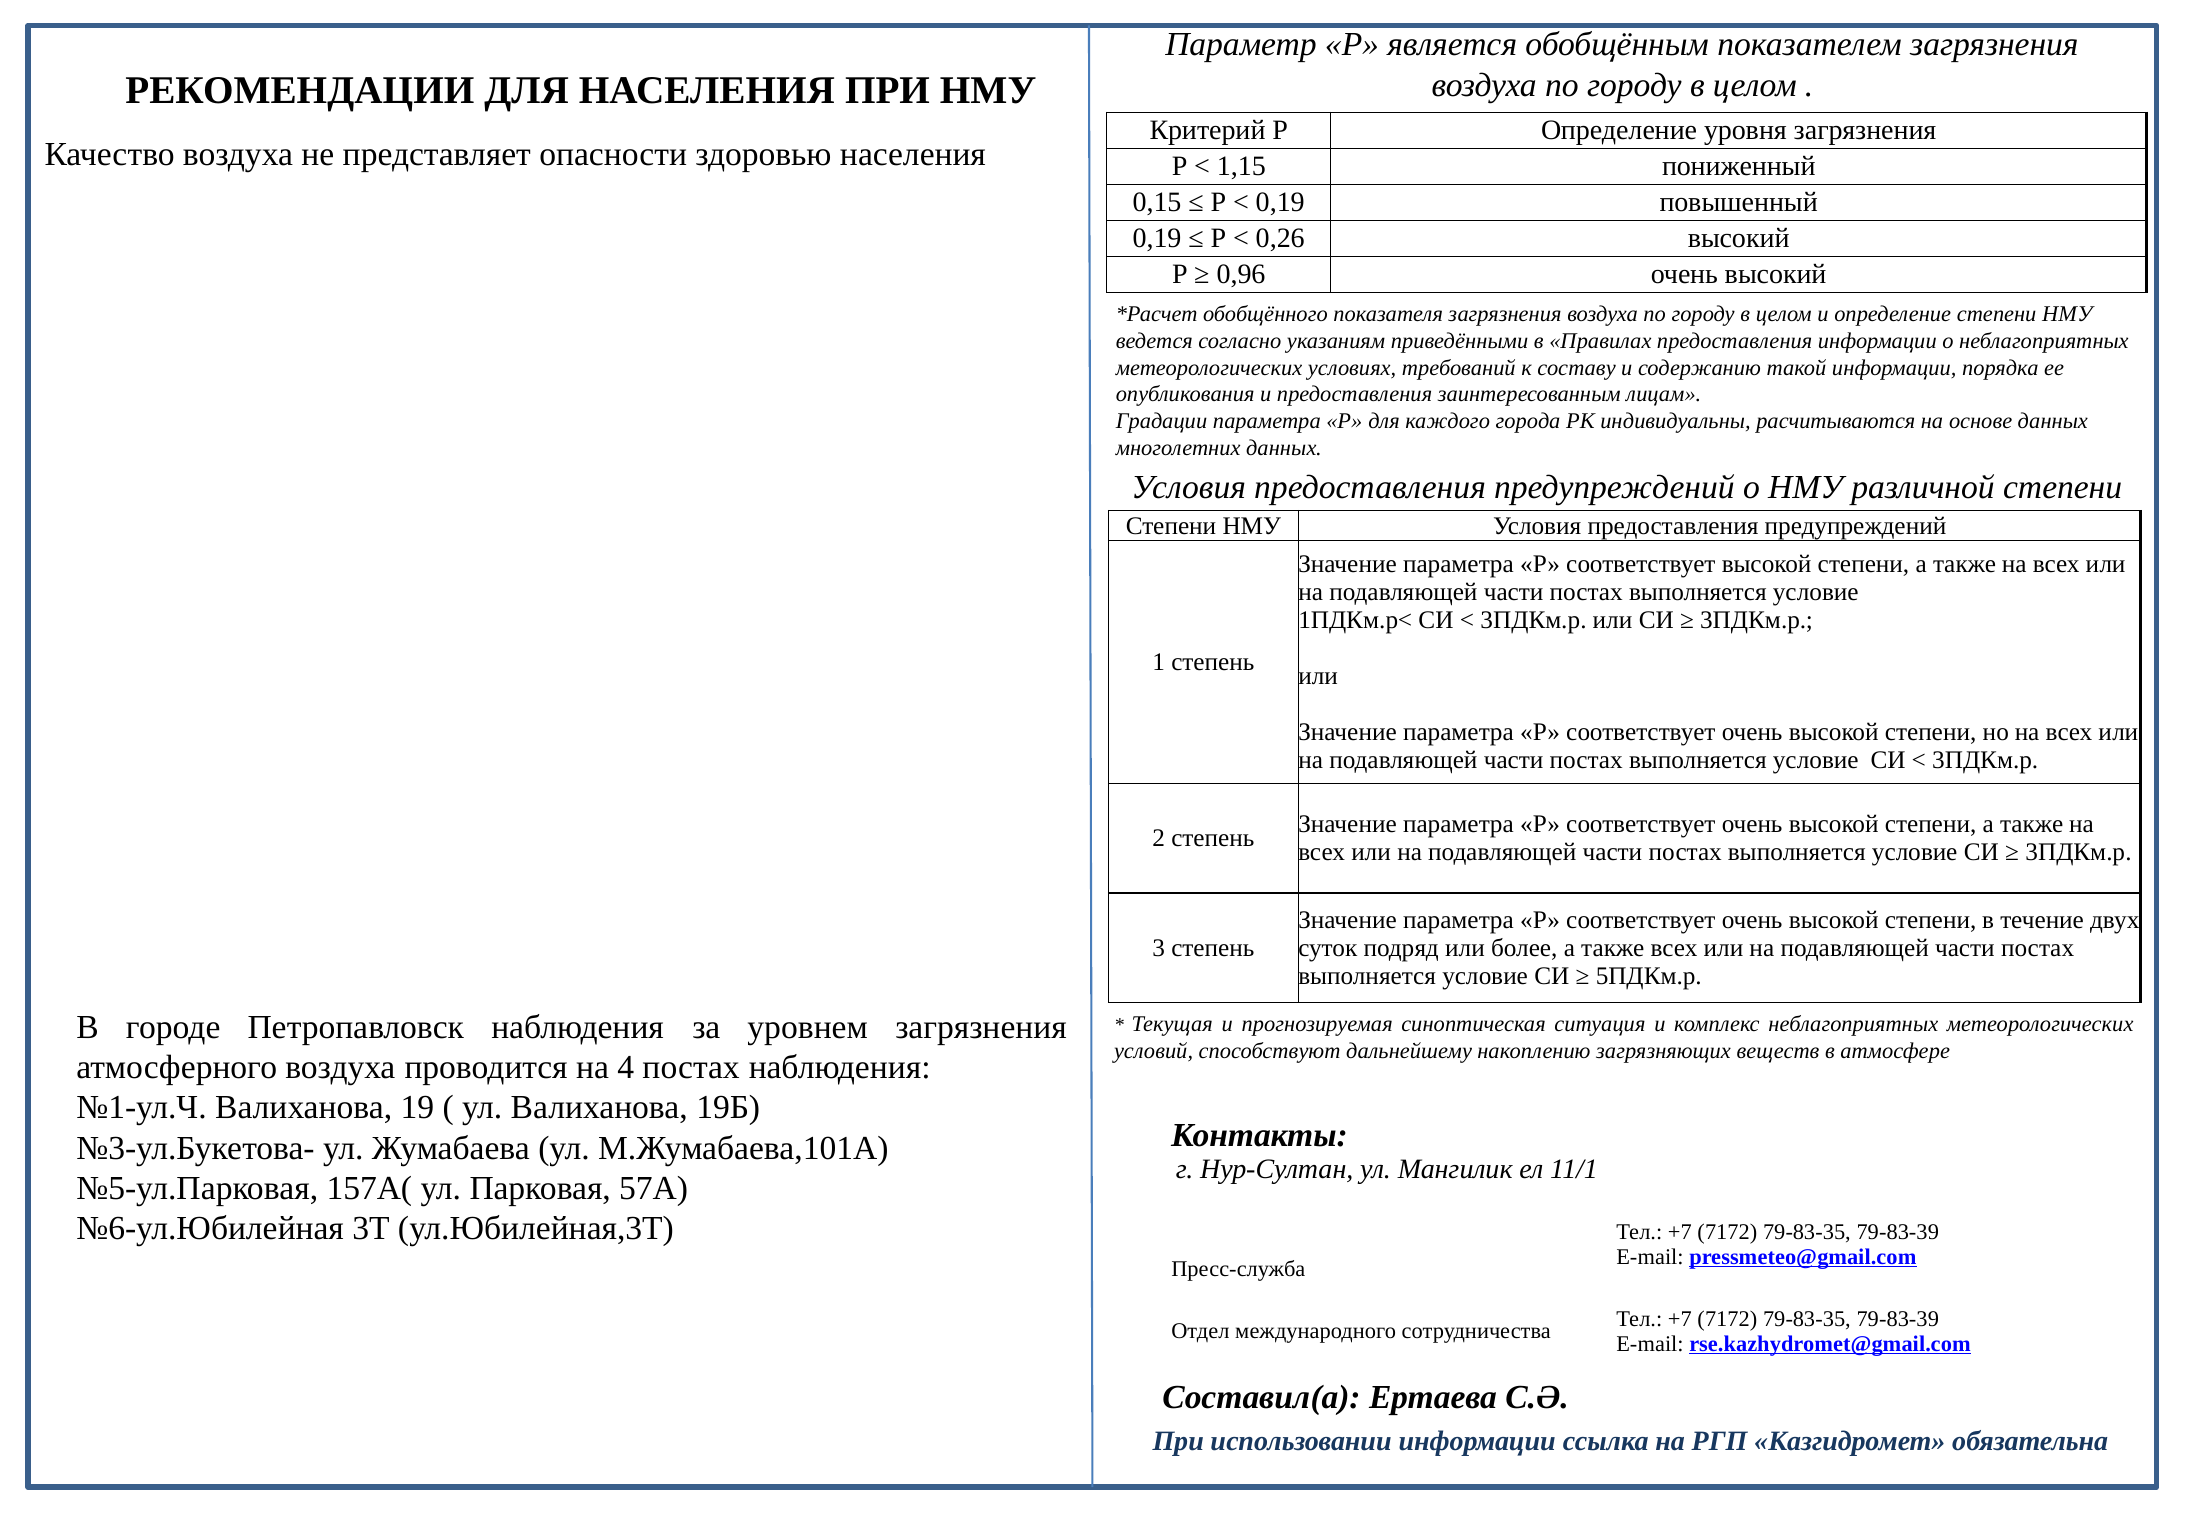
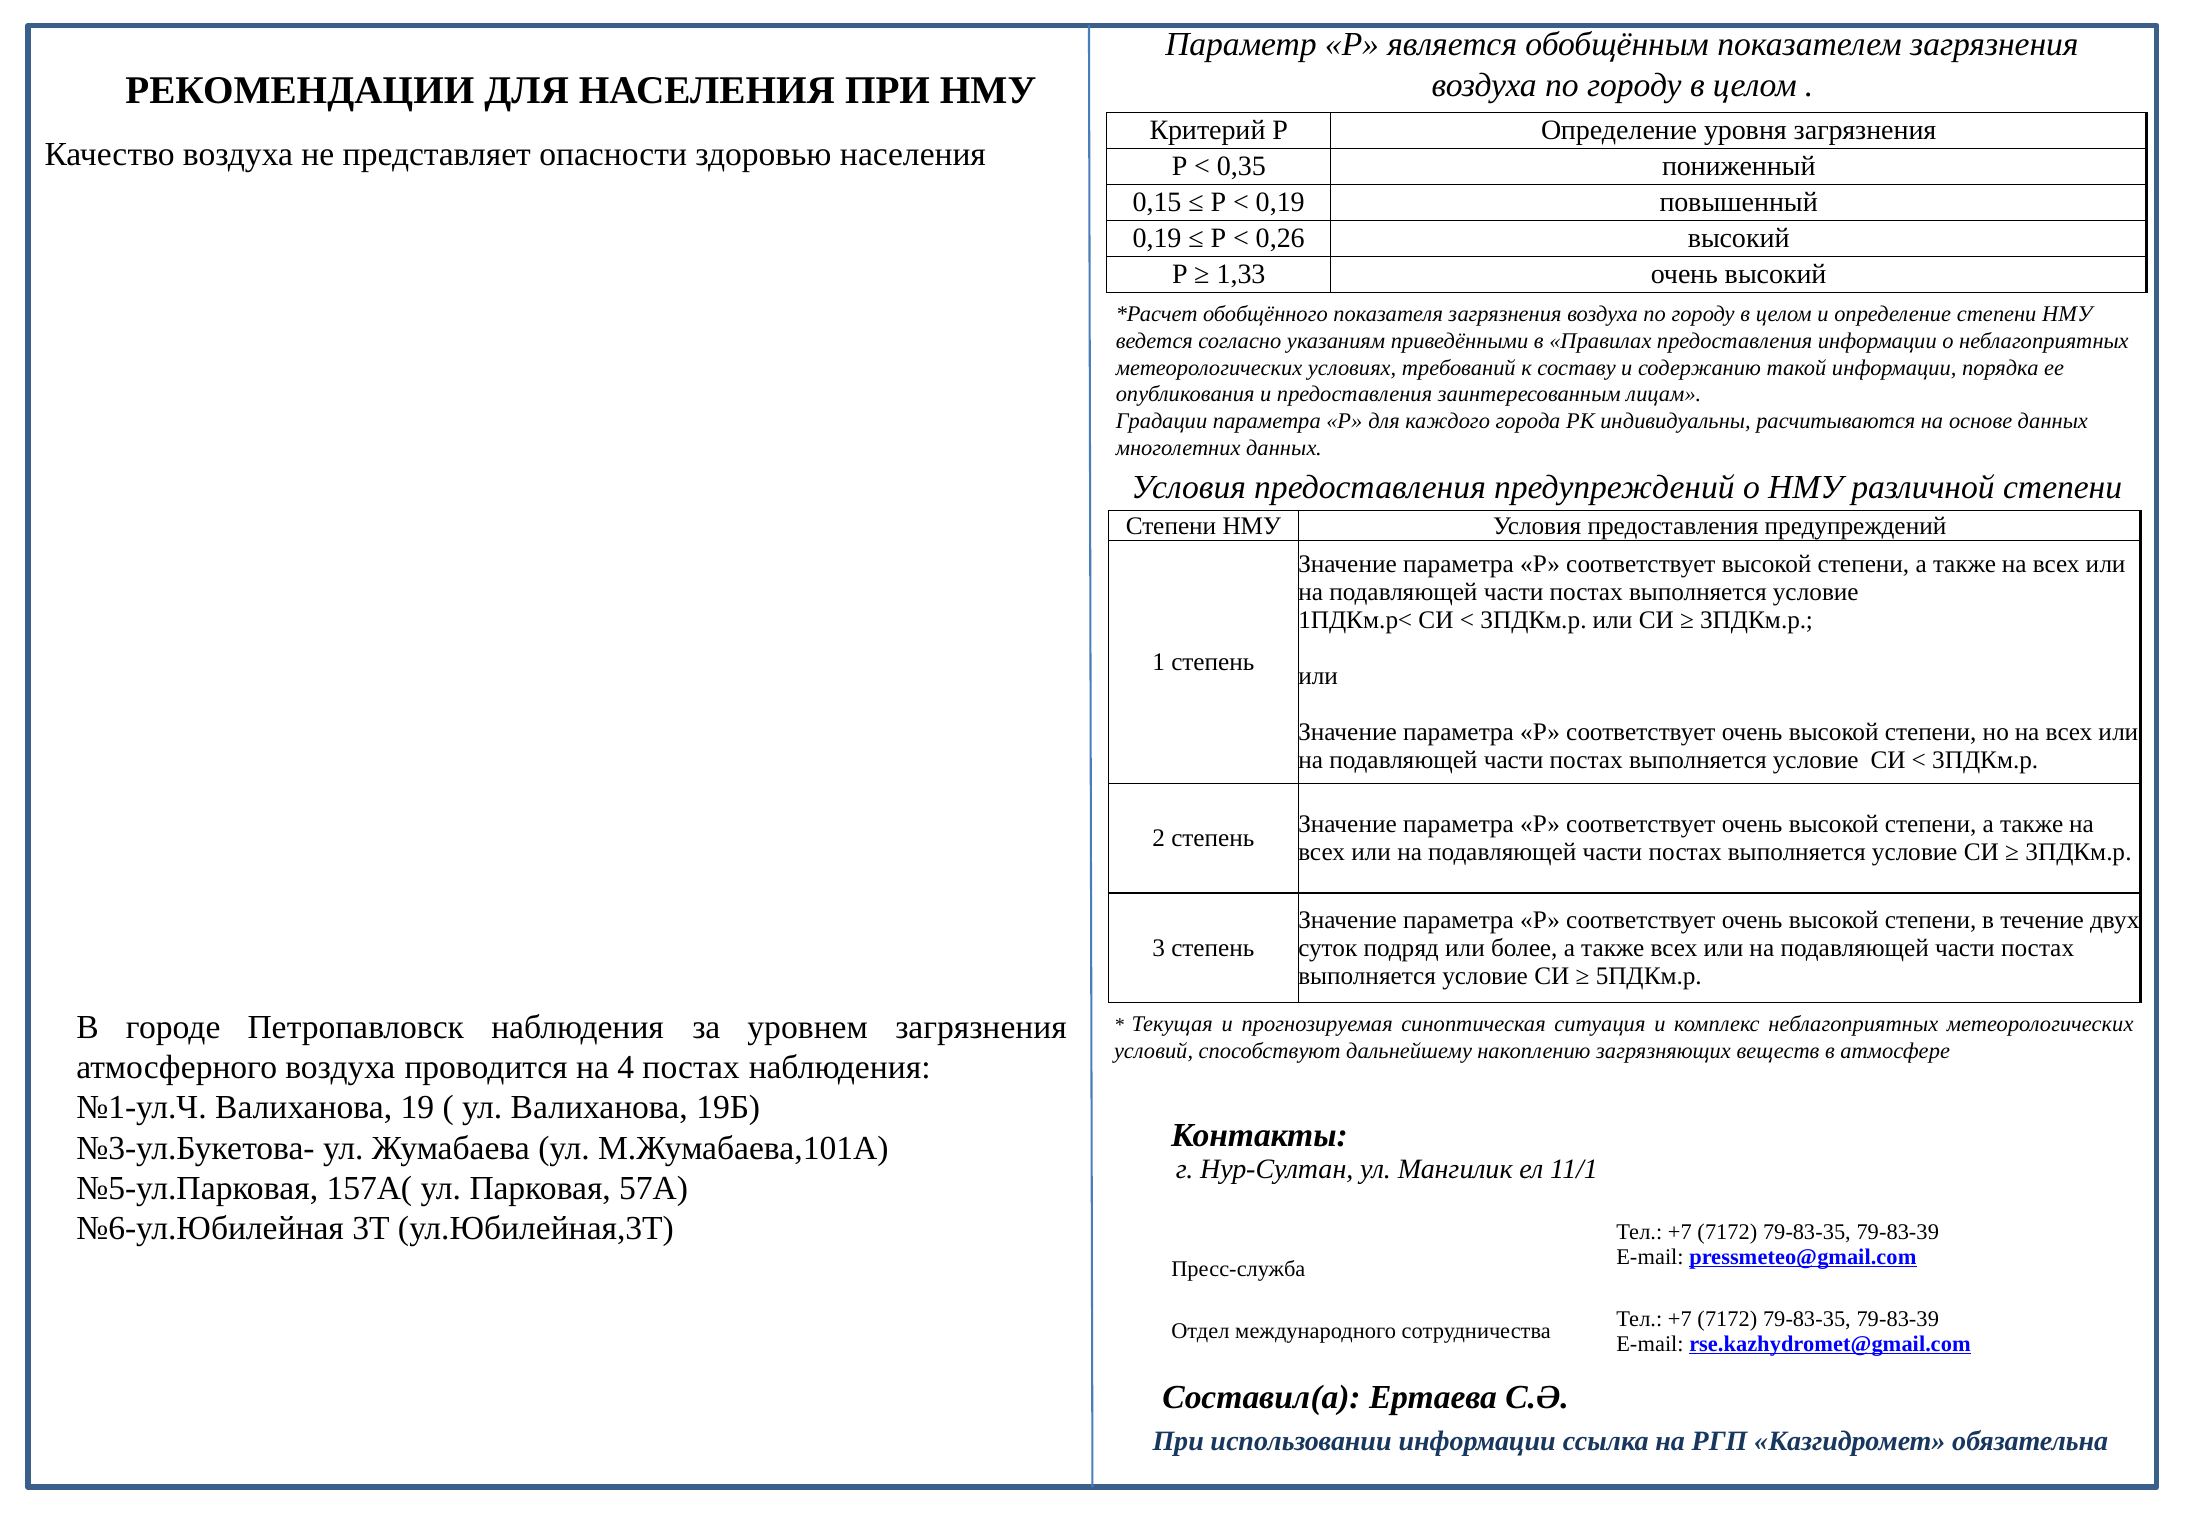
1,15: 1,15 -> 0,35 (1241, 166)
0,96: 0,96 -> 1,33 (1241, 274)
